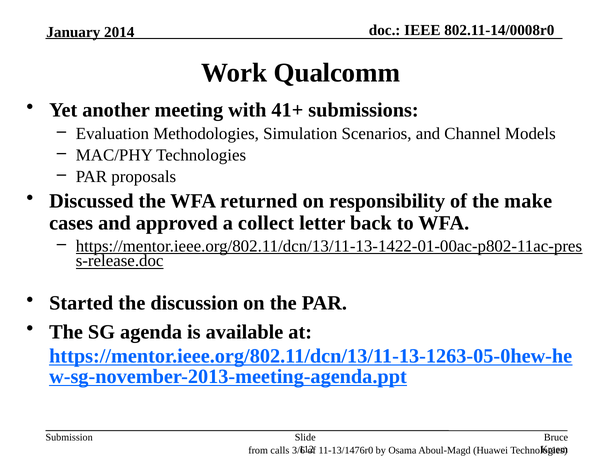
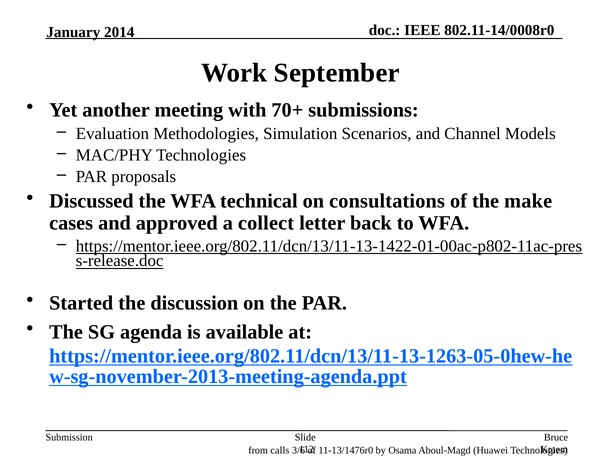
Qualcomm: Qualcomm -> September (337, 73)
41+: 41+ -> 70+ (287, 110)
returned: returned -> technical (259, 201)
responsibility: responsibility -> consultations (387, 201)
